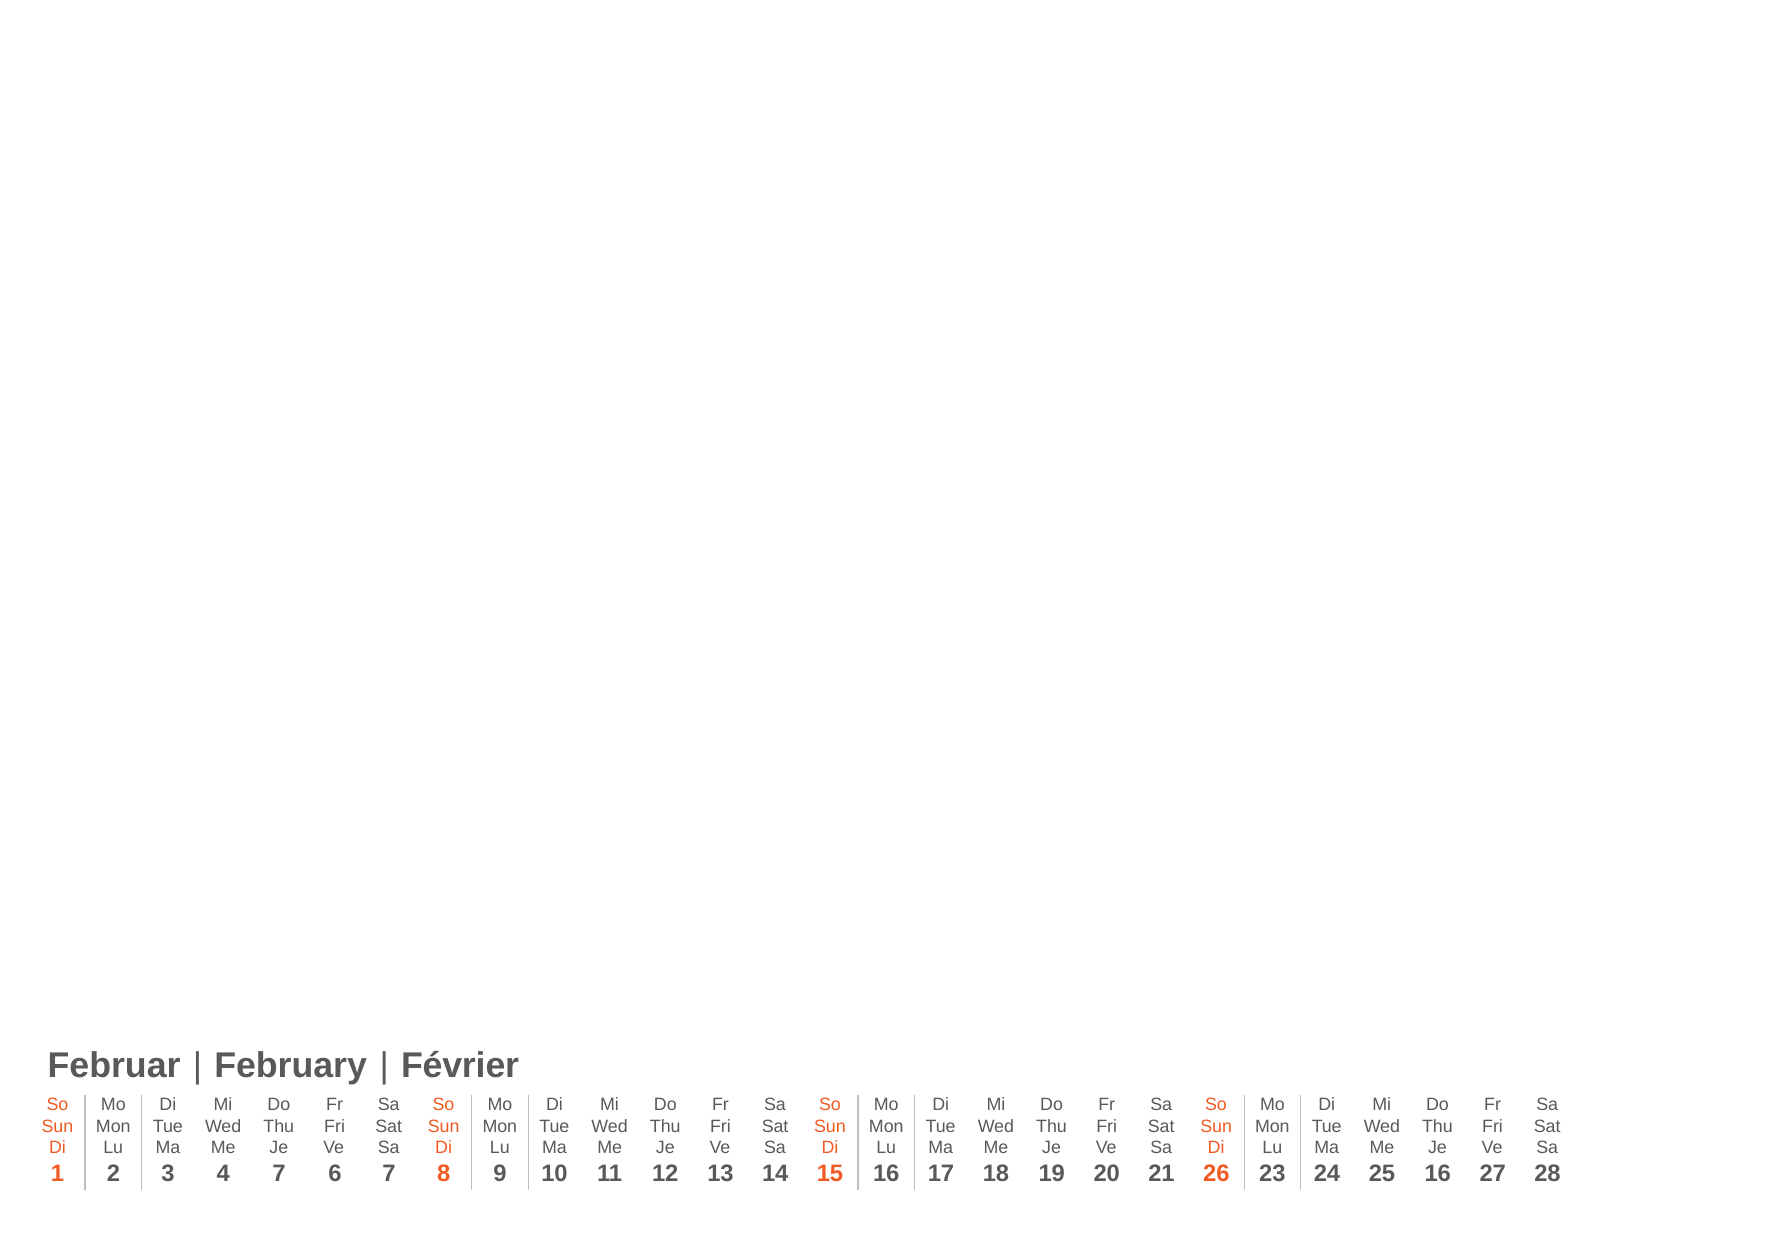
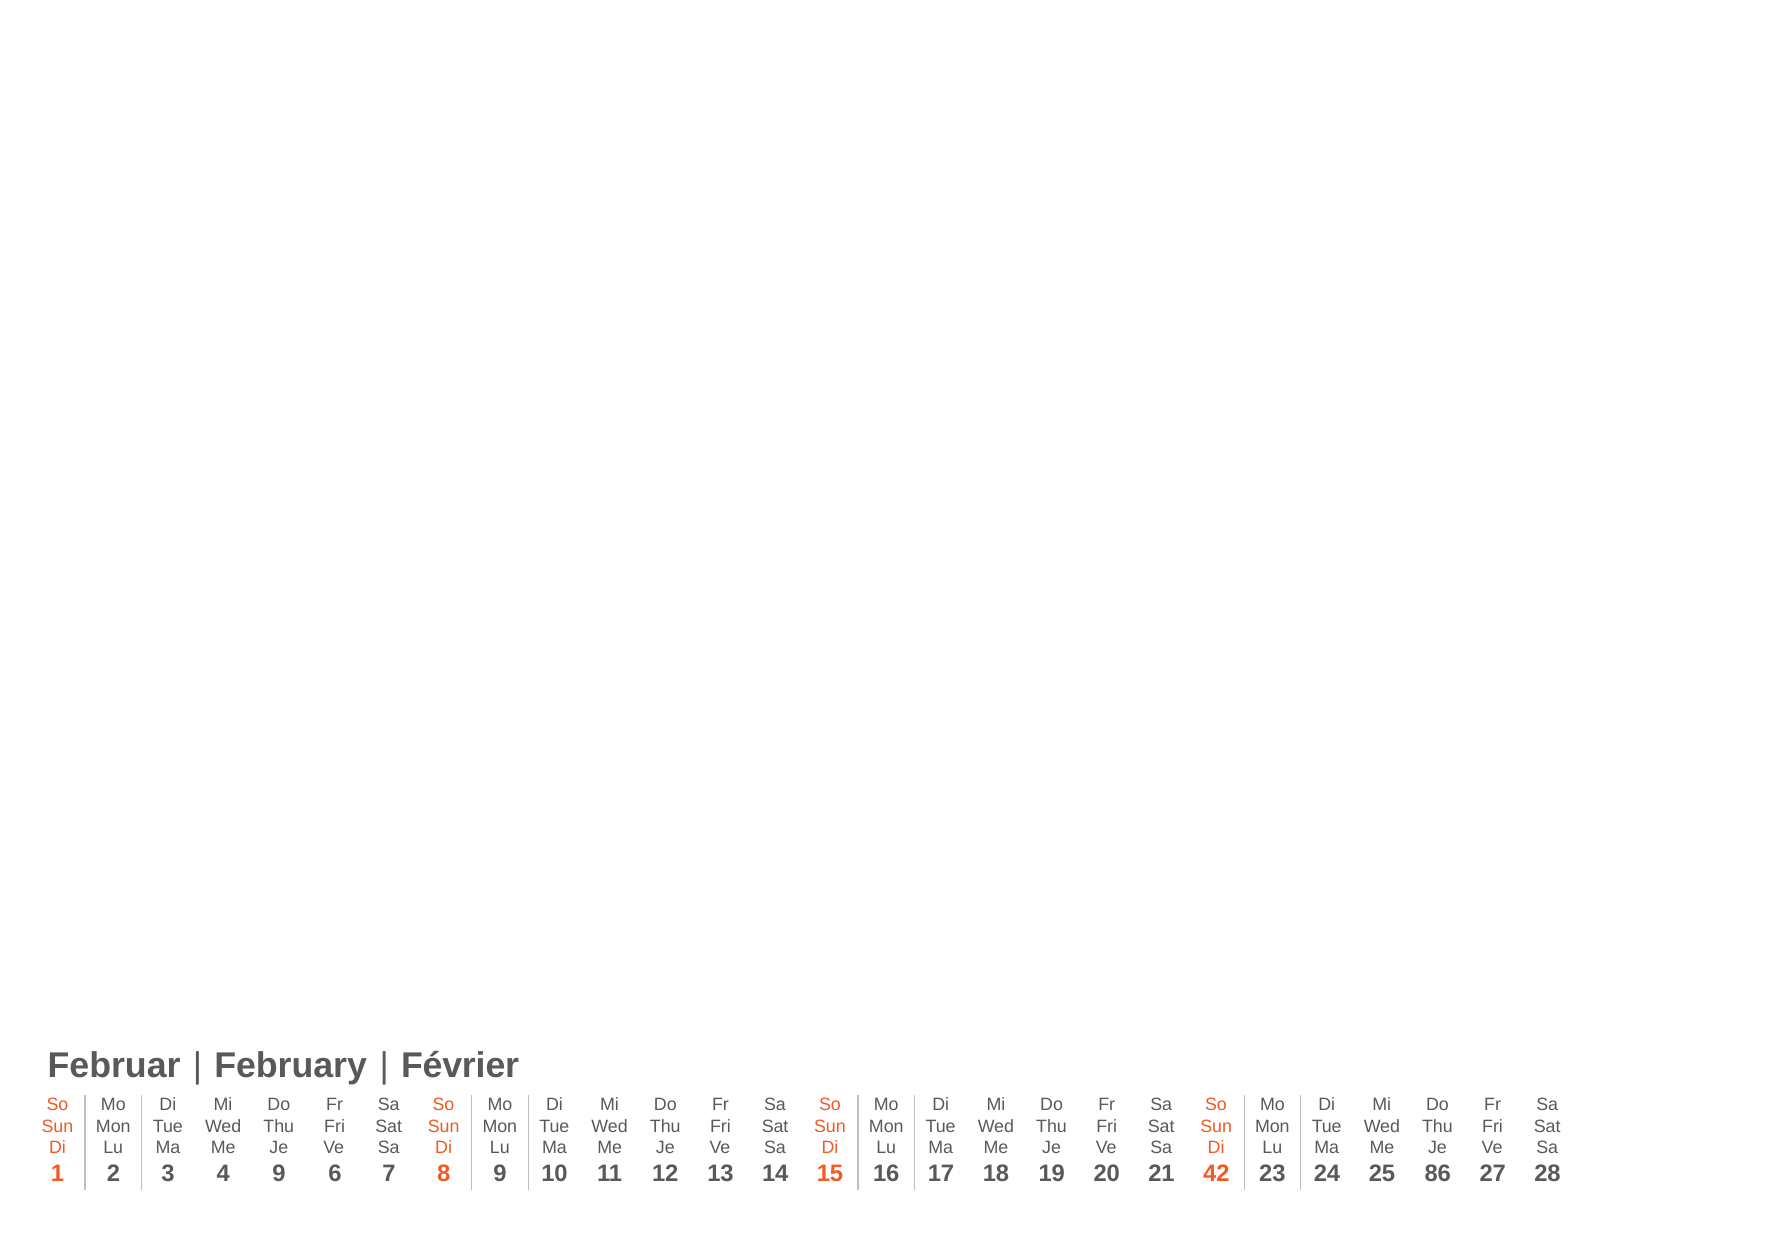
4 7: 7 -> 9 (279, 1173)
26: 26 -> 42 (1216, 1173)
25 16: 16 -> 86 (1438, 1173)
